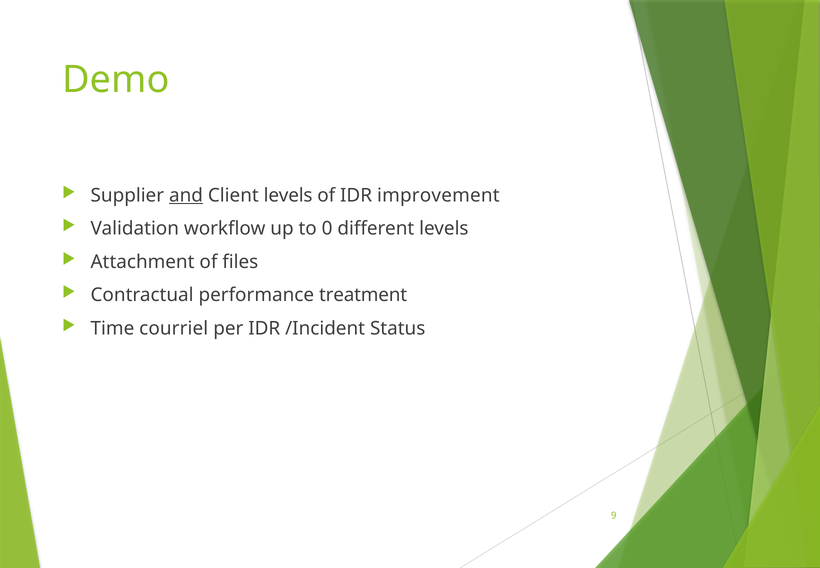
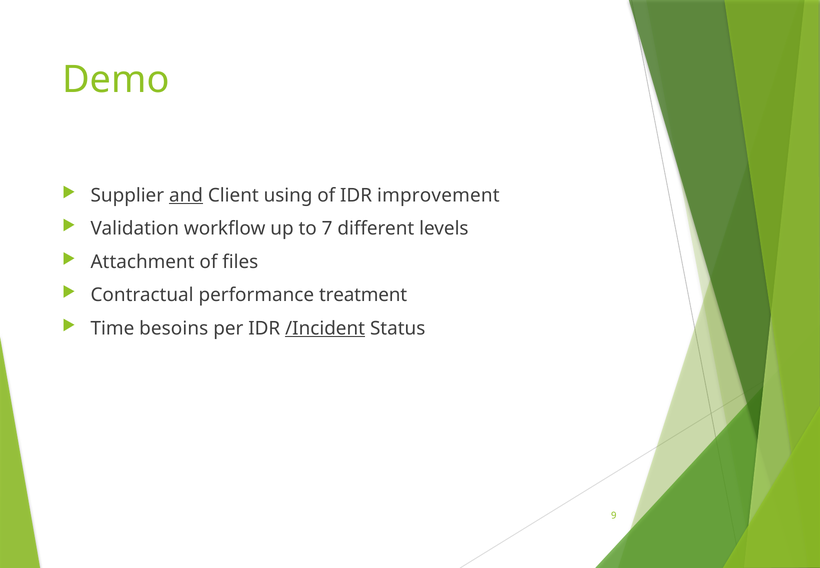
Client levels: levels -> using (288, 195)
0: 0 -> 7 (327, 229)
courriel: courriel -> besoins (174, 328)
/Incident underline: none -> present (325, 328)
